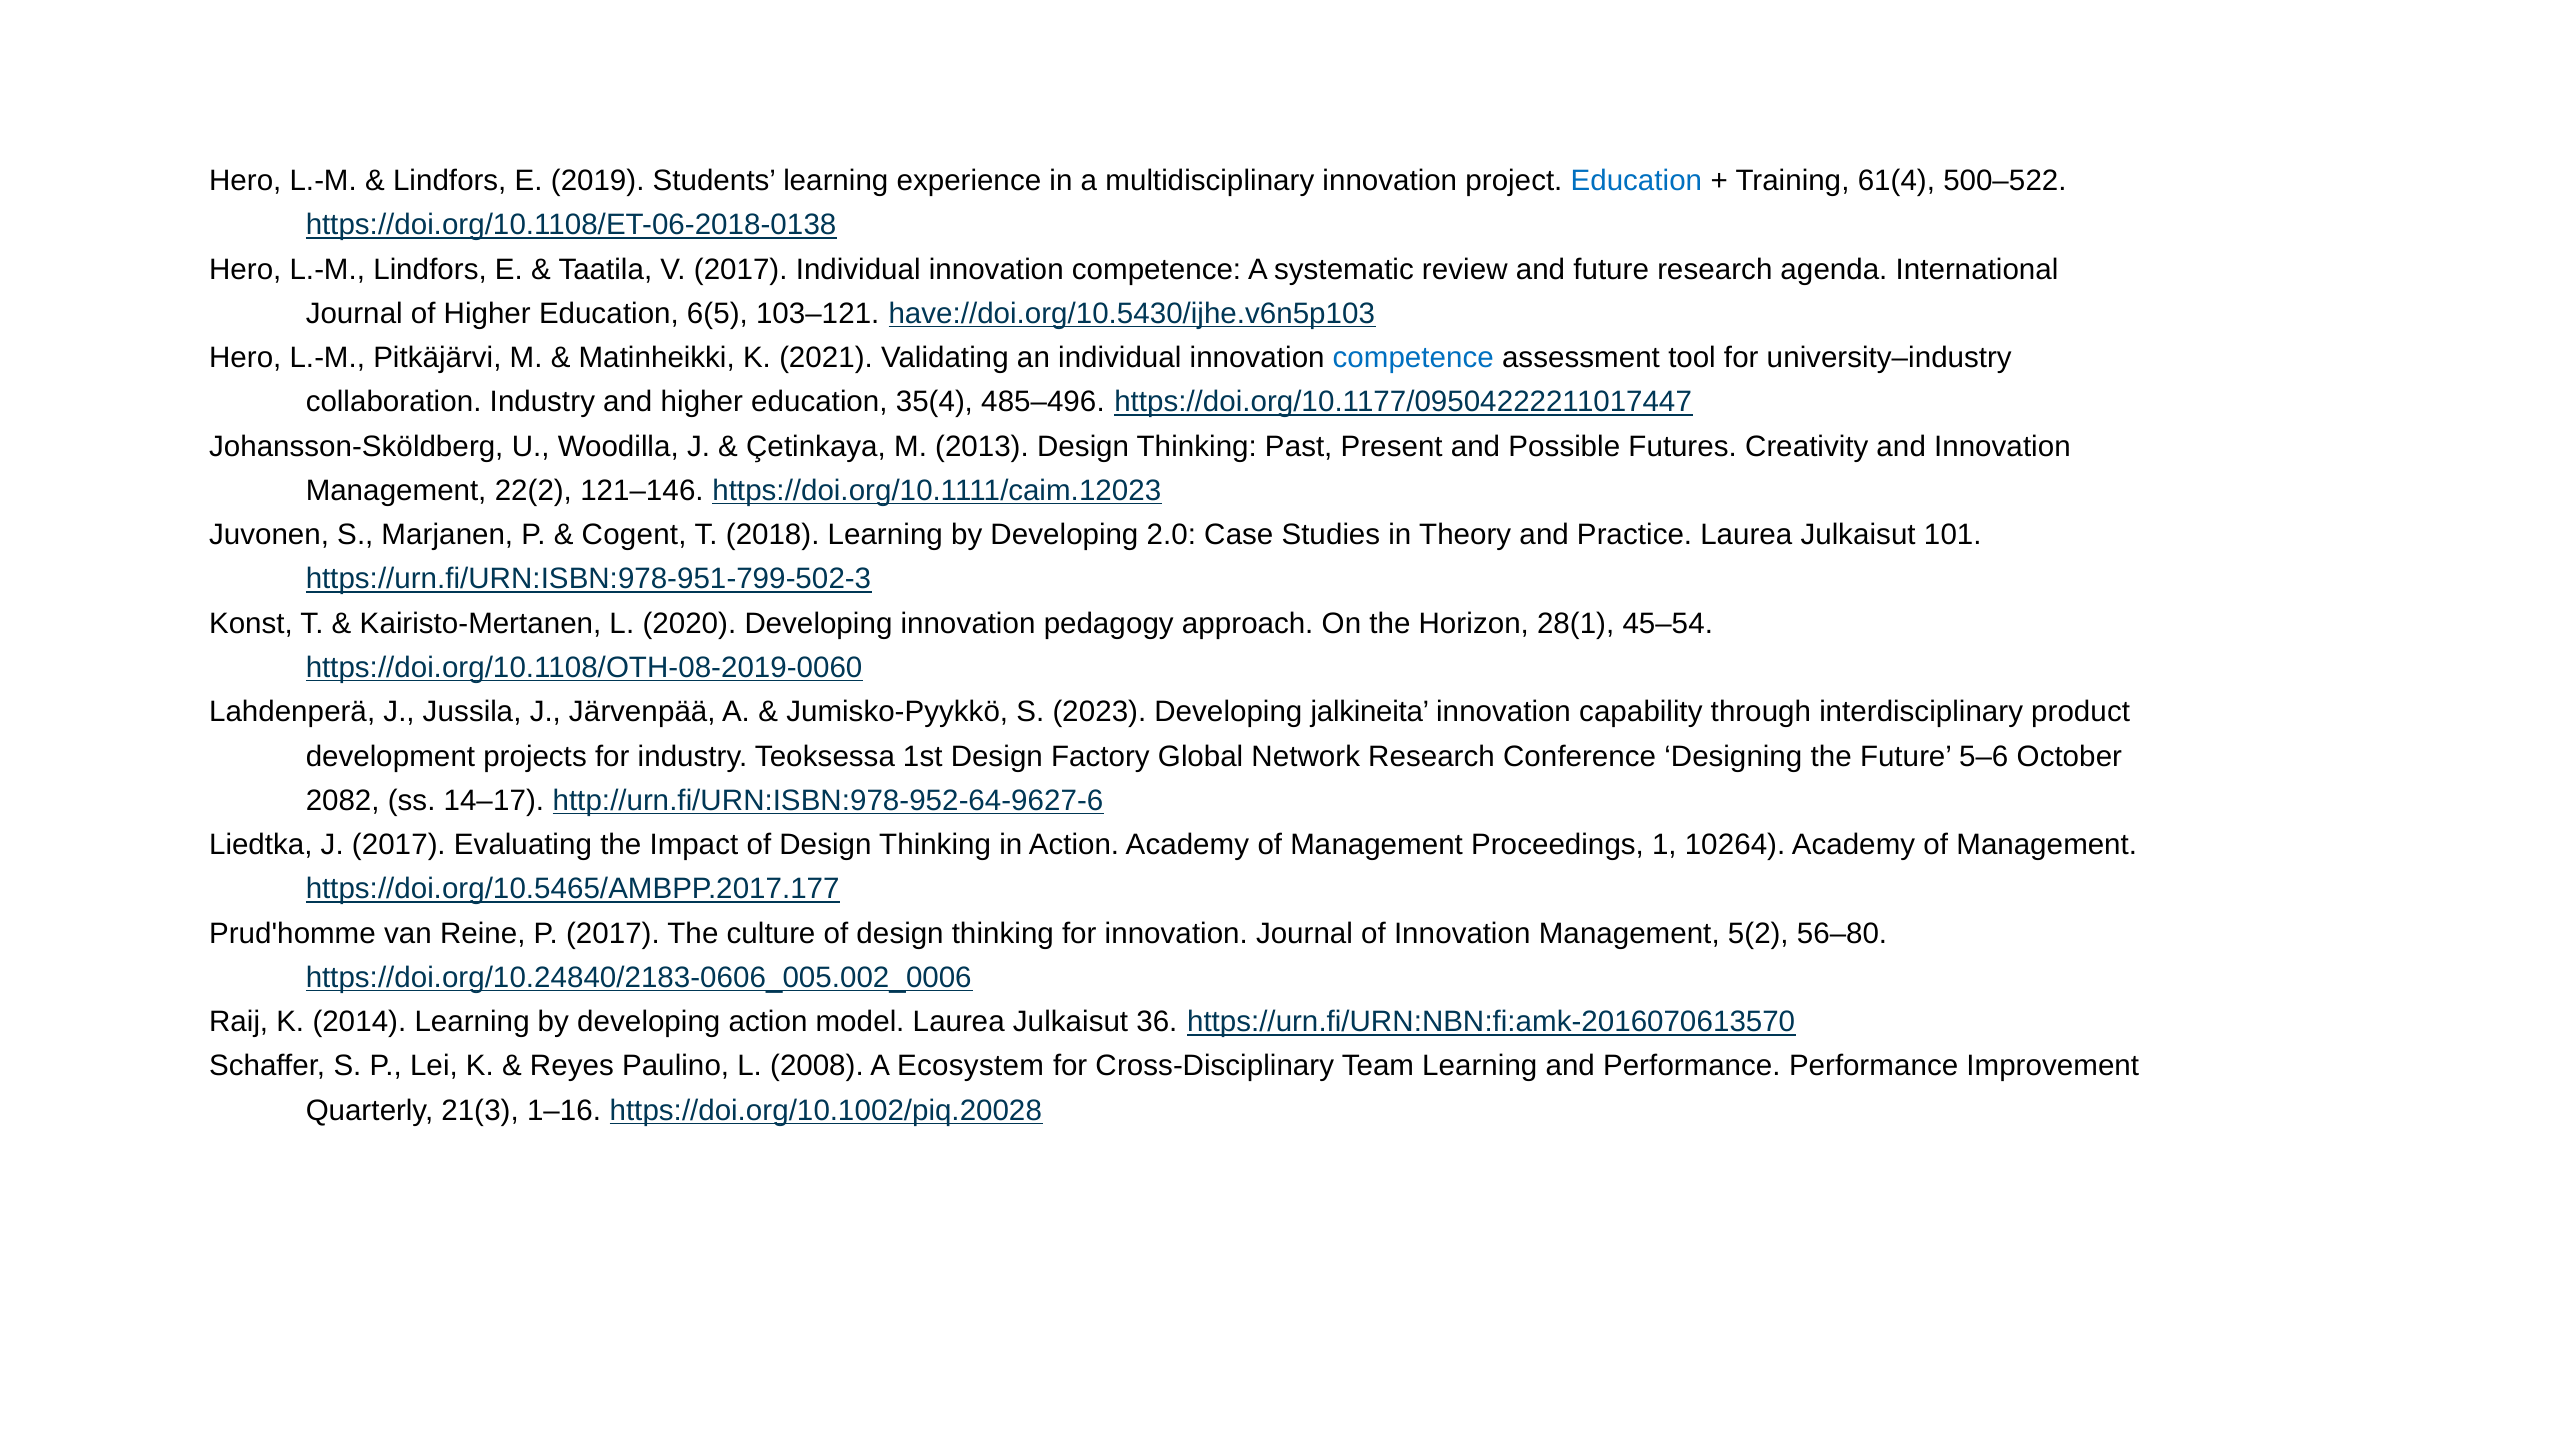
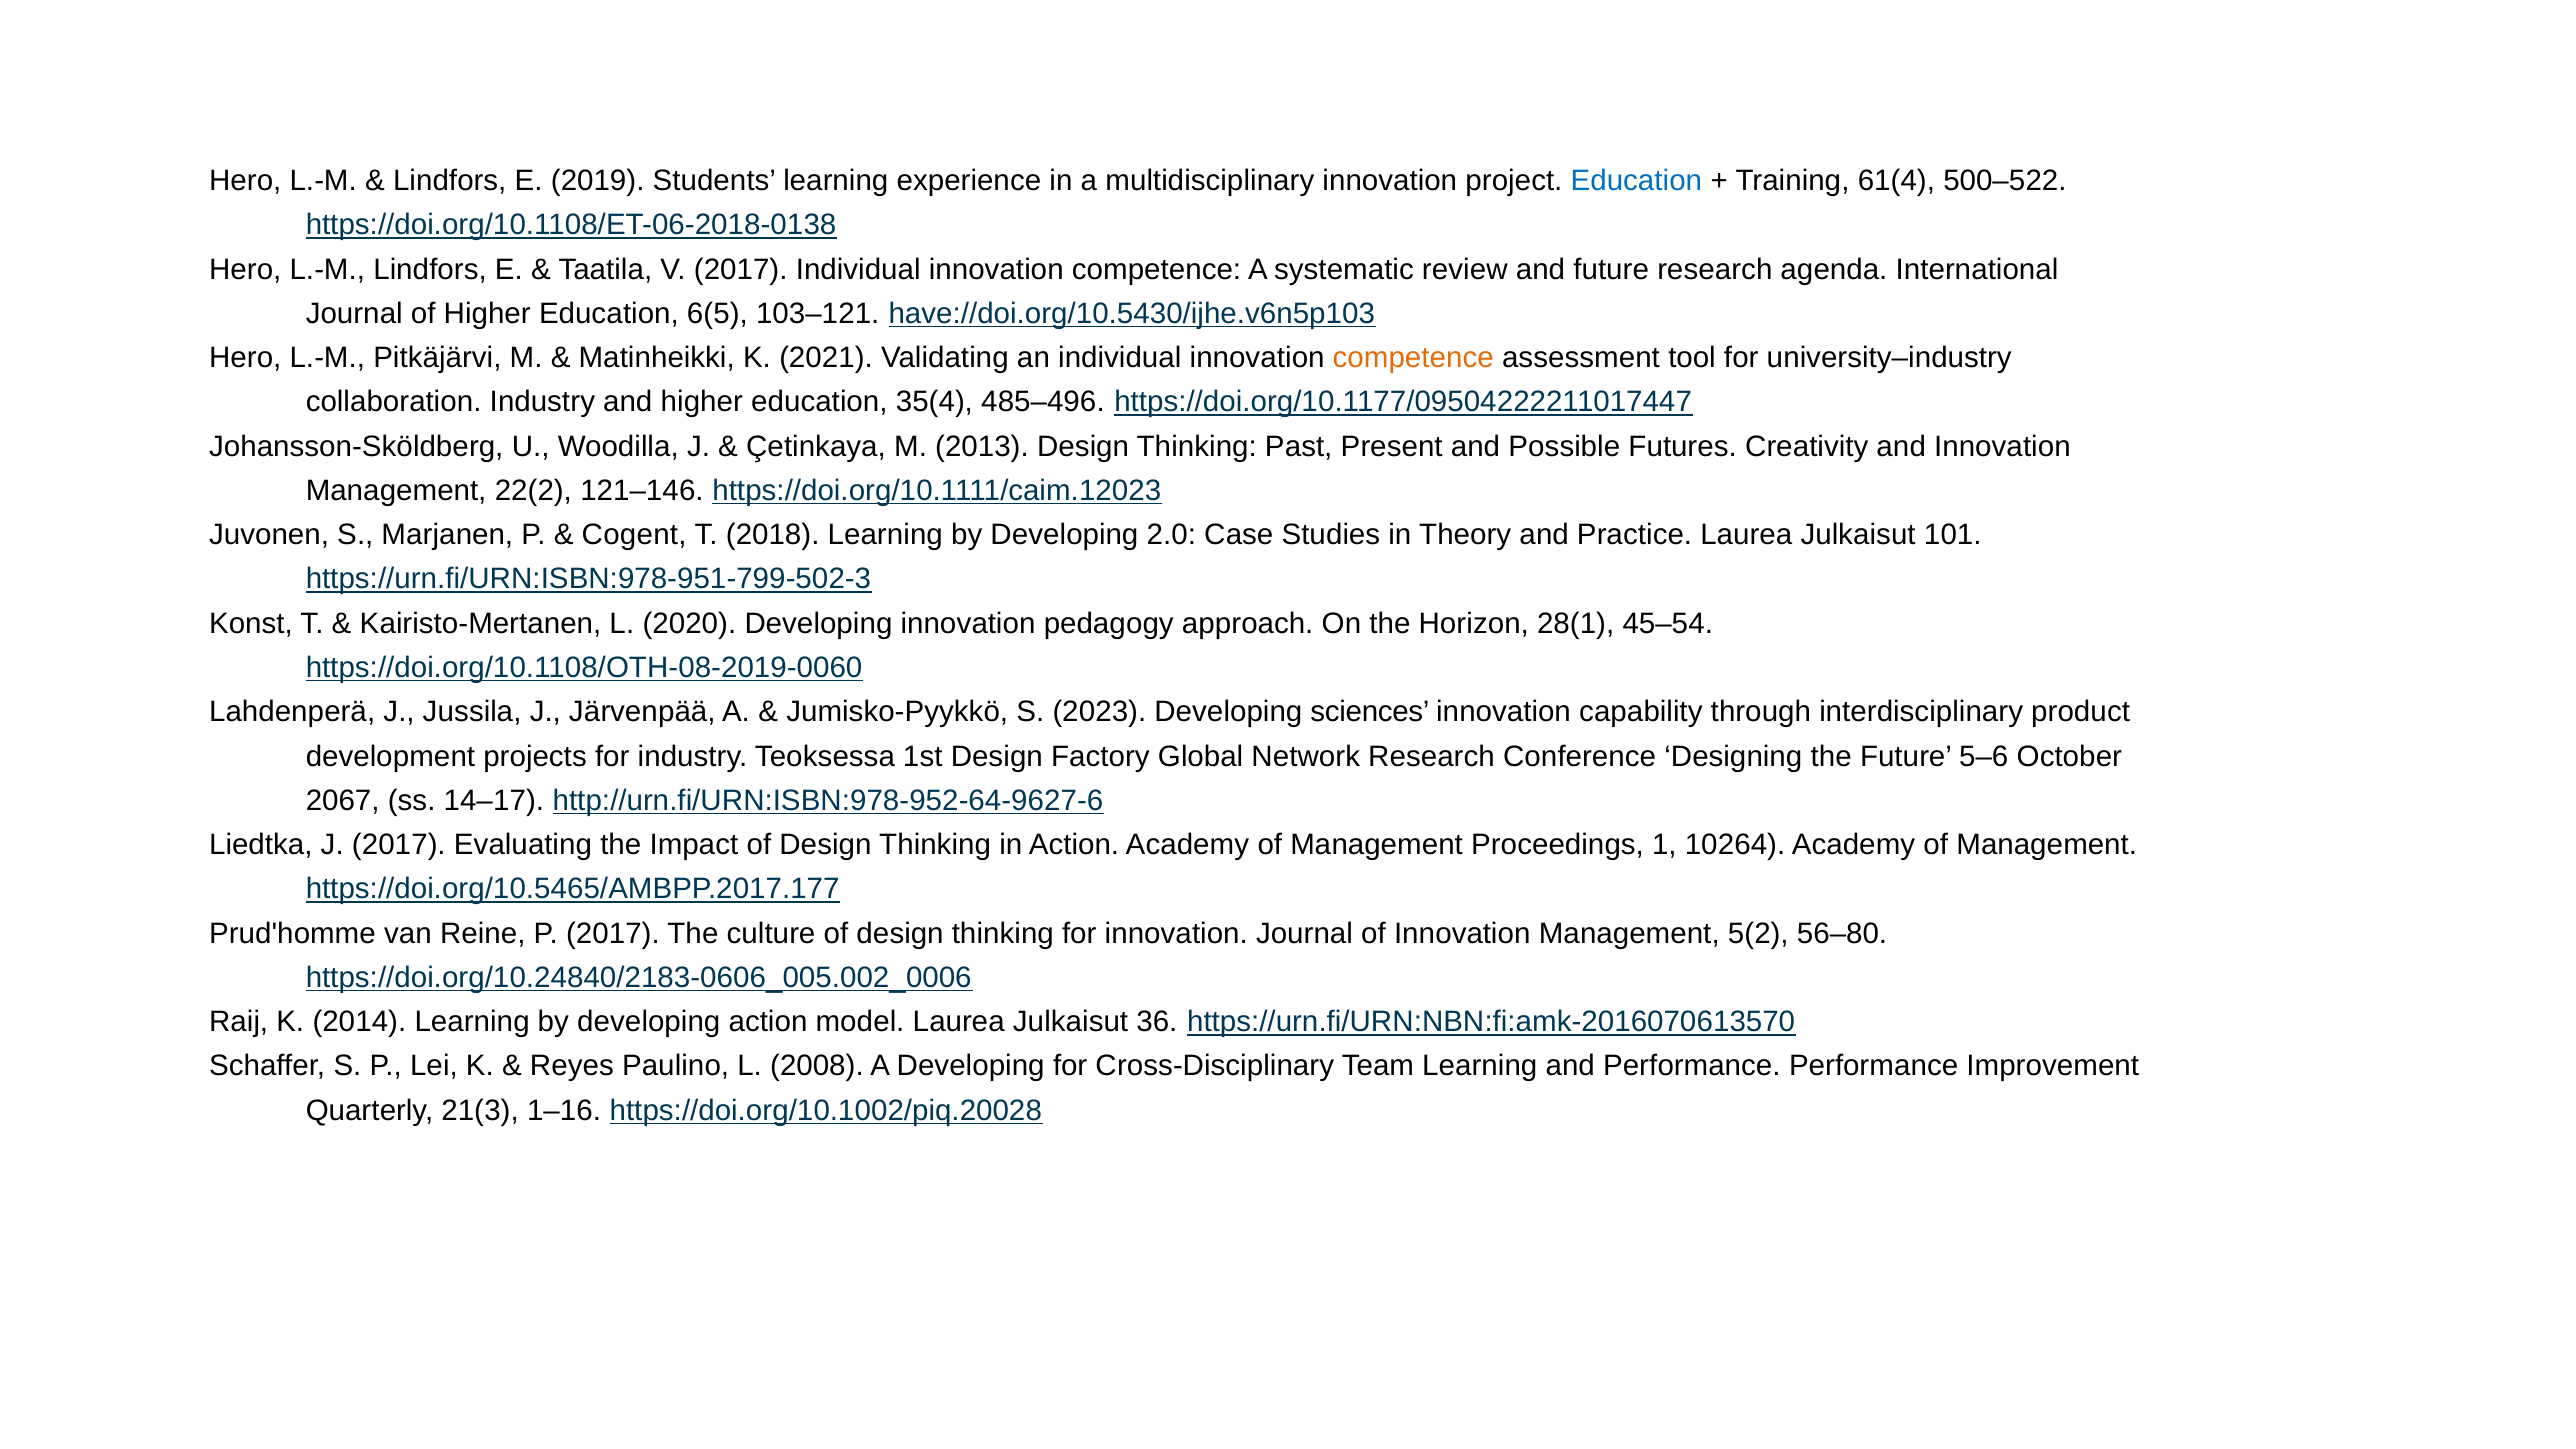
competence colour: blue -> orange (1413, 358)
jalkineita: jalkineita -> sciences (1370, 712)
2082: 2082 -> 2067 (343, 801)
A Ecosystem: Ecosystem -> Developing (971, 1066)
